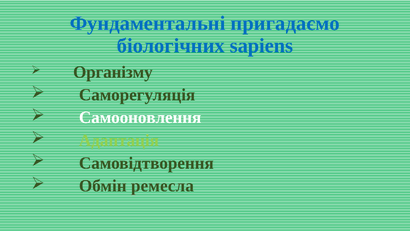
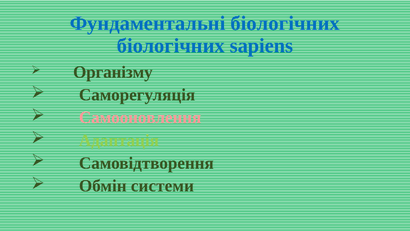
Фундаментальні пригадаємо: пригадаємо -> біологічних (285, 23)
Самооновлення colour: white -> pink (140, 117)
ремесла: ремесла -> системи (162, 186)
